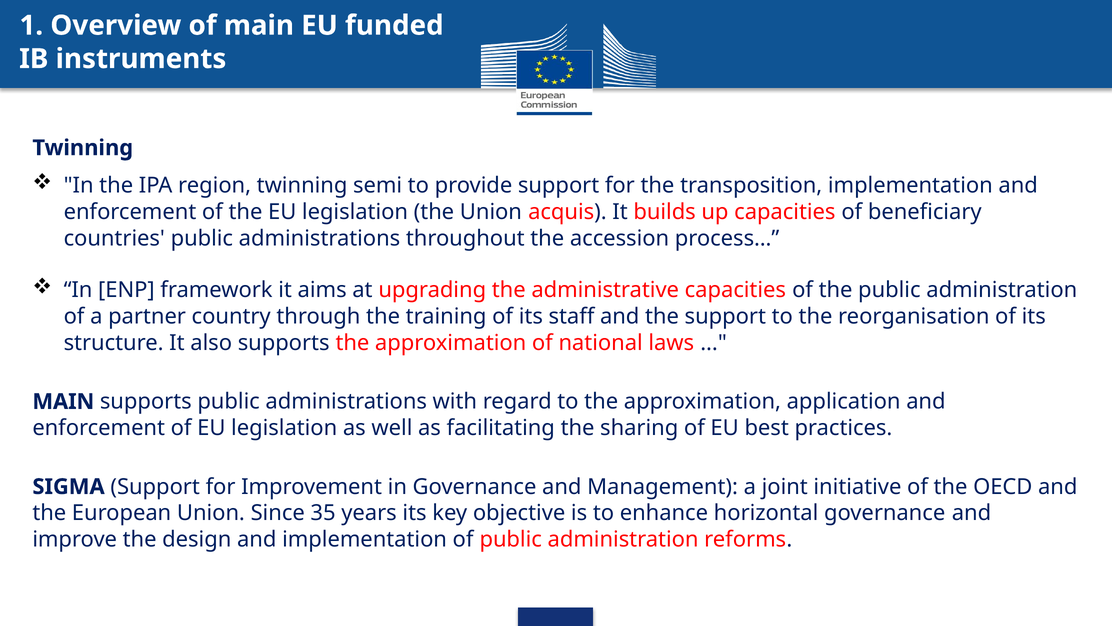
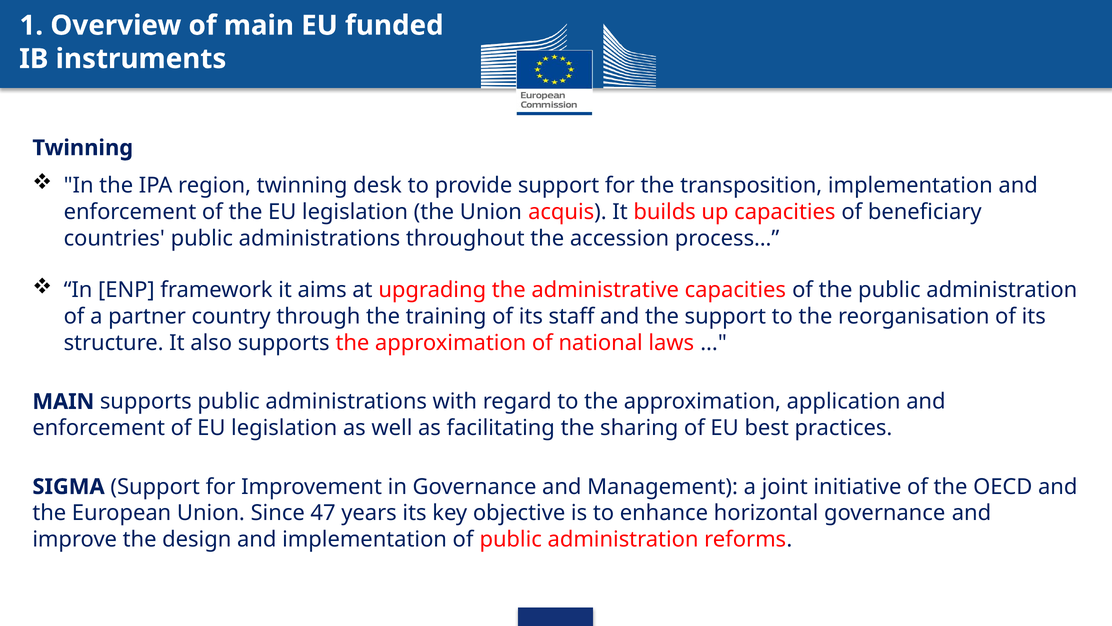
semi: semi -> desk (377, 186)
35: 35 -> 47 (323, 513)
